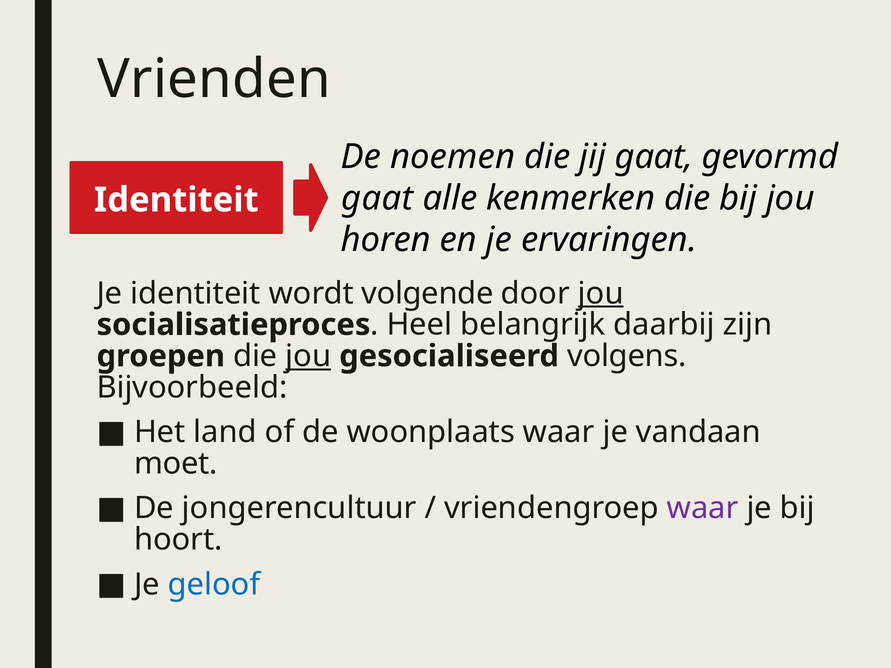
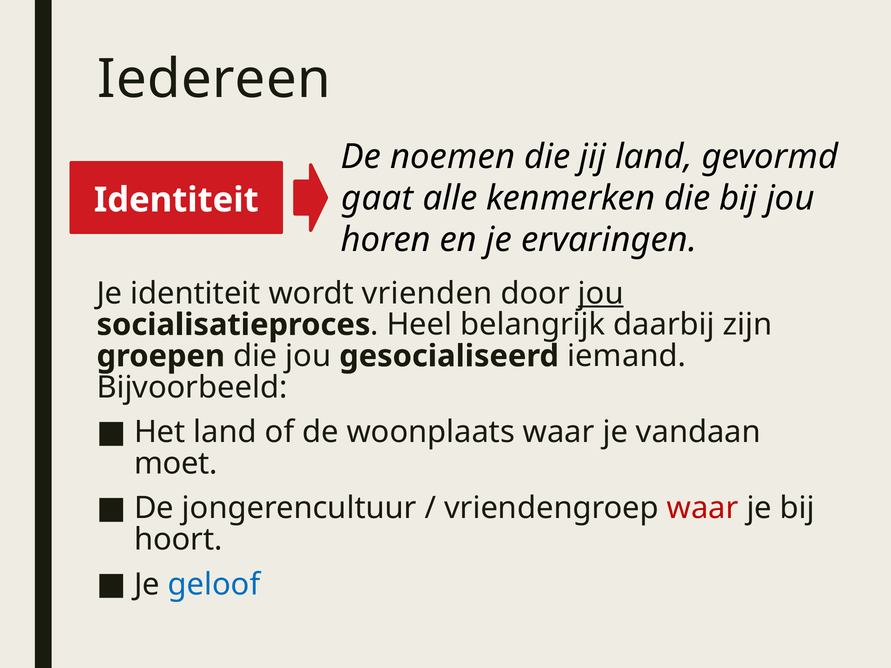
Vrienden: Vrienden -> Iedereen (214, 79)
jij gaat: gaat -> land (654, 157)
volgende: volgende -> vrienden (427, 293)
jou underline: present -> none (308, 356)
volgens: volgens -> iemand (627, 356)
waar colour: purple -> red (703, 508)
